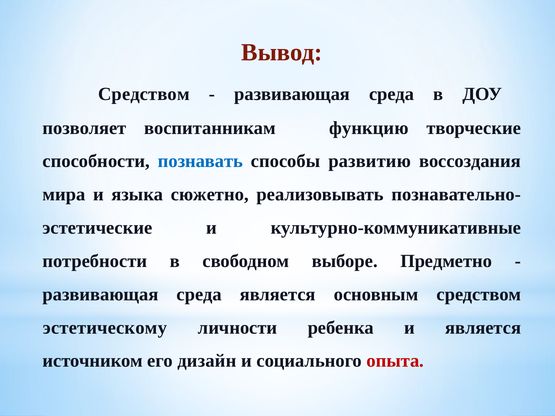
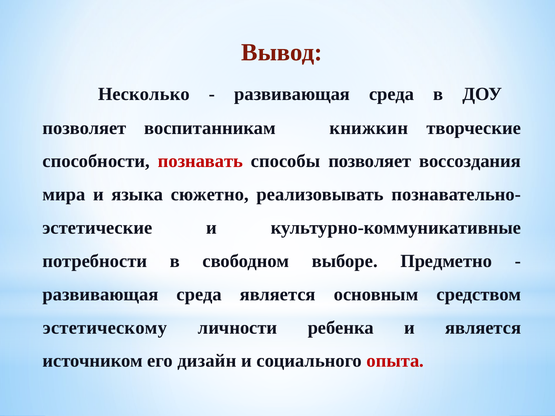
Средством: Средством -> Несколько (144, 94)
функцию: функцию -> книжкин (369, 128)
познавать colour: blue -> red (200, 161)
способы развитию: развитию -> позволяет (370, 161)
